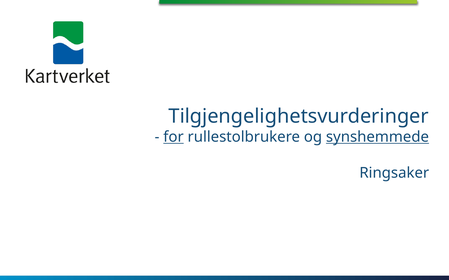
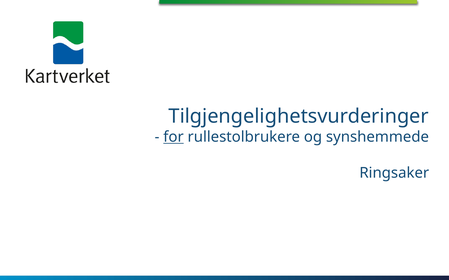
synshemmede underline: present -> none (377, 137)
